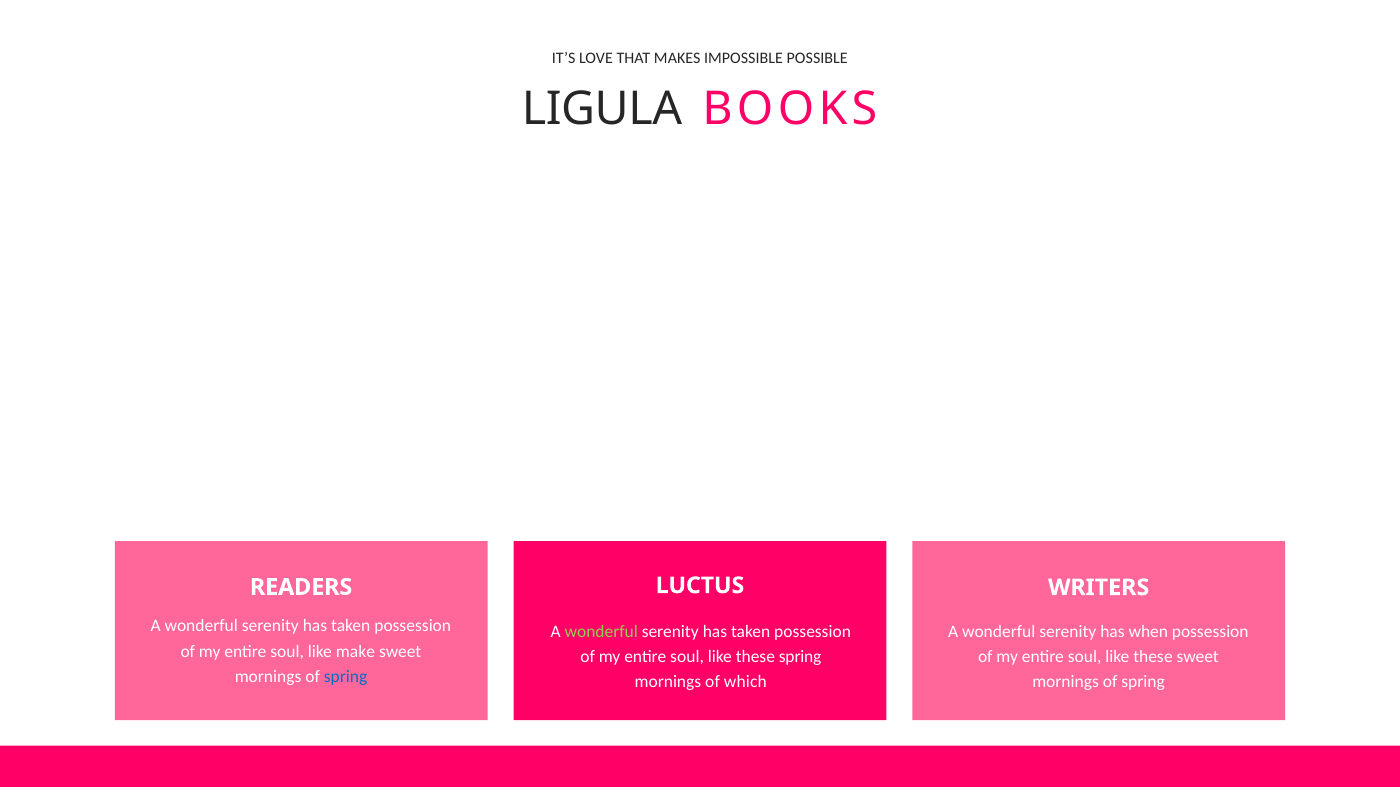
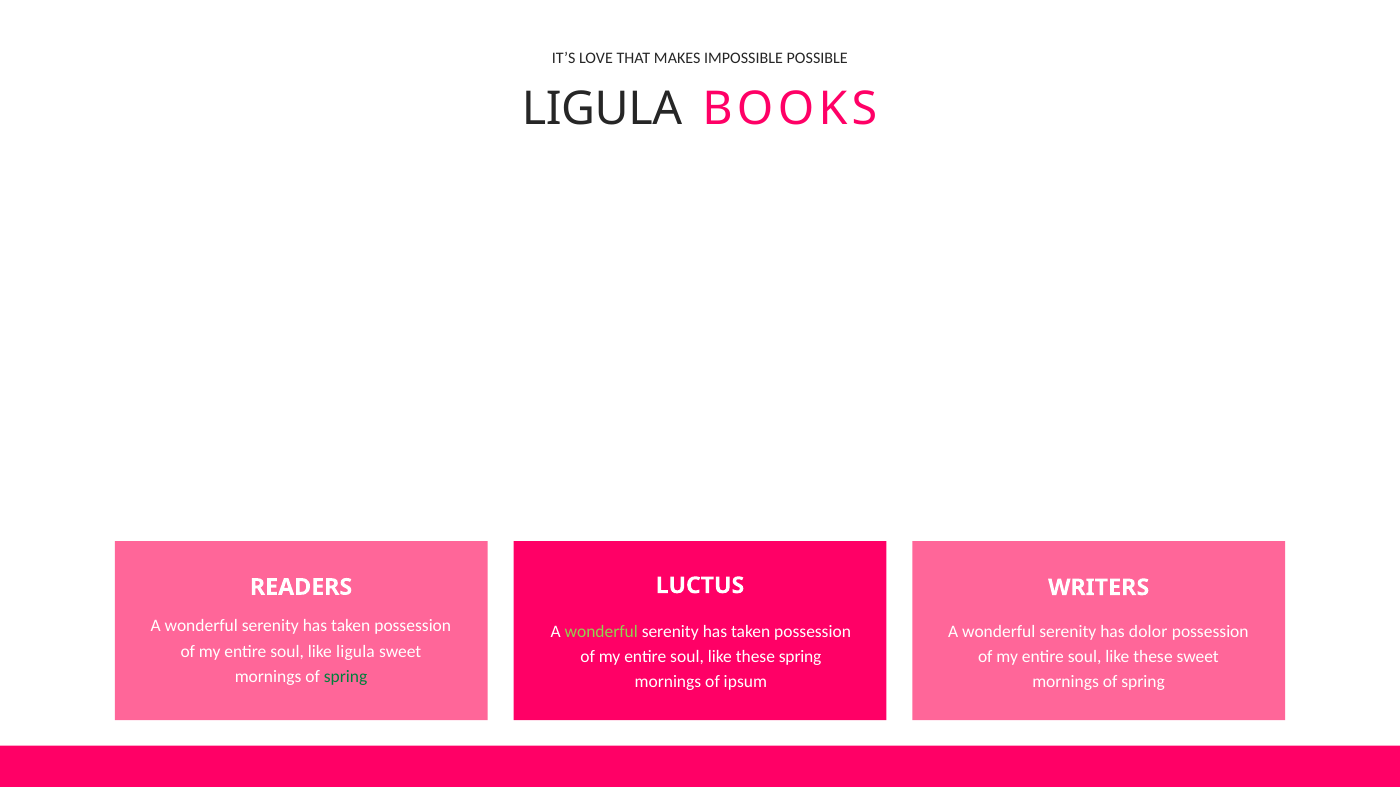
when: when -> dolor (1148, 632)
like make: make -> ligula (355, 652)
spring colour: blue -> green (346, 677)
which: which -> ipsum (745, 682)
